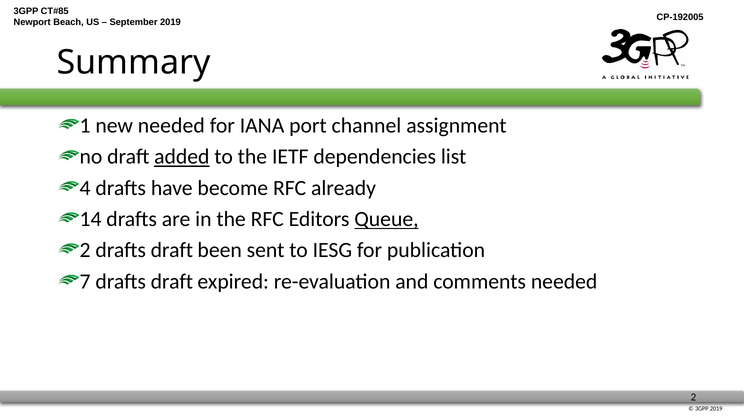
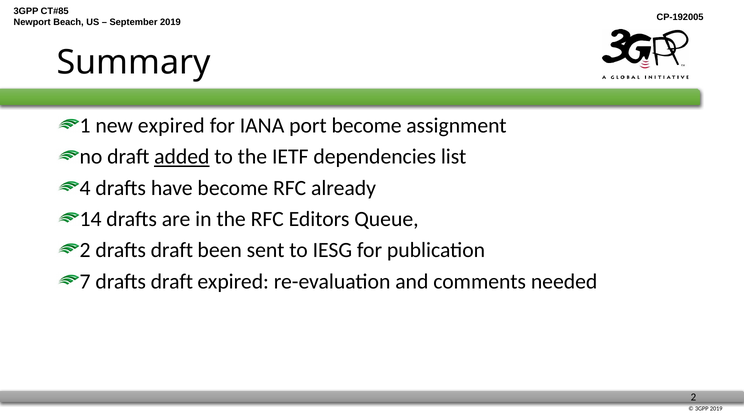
new needed: needed -> expired (171, 126)
port channel: channel -> become (367, 126)
Queue underline: present -> none (386, 219)
